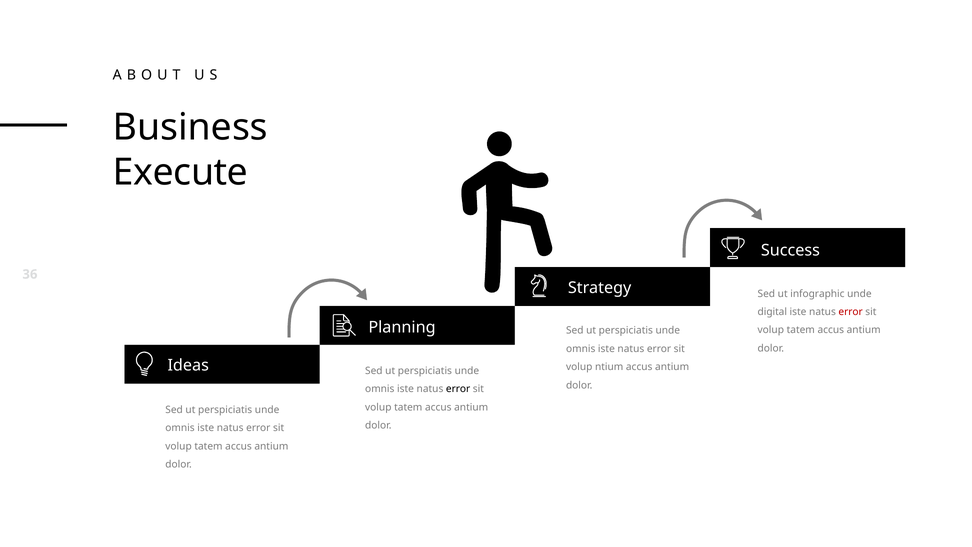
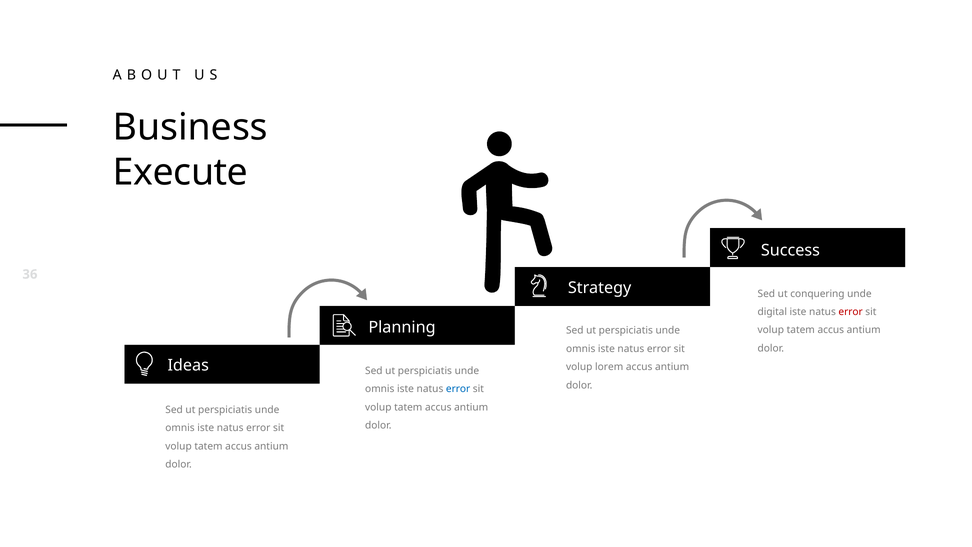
infographic: infographic -> conquering (817, 294)
ntium: ntium -> lorem (609, 367)
error colour: black -> blue (458, 389)
